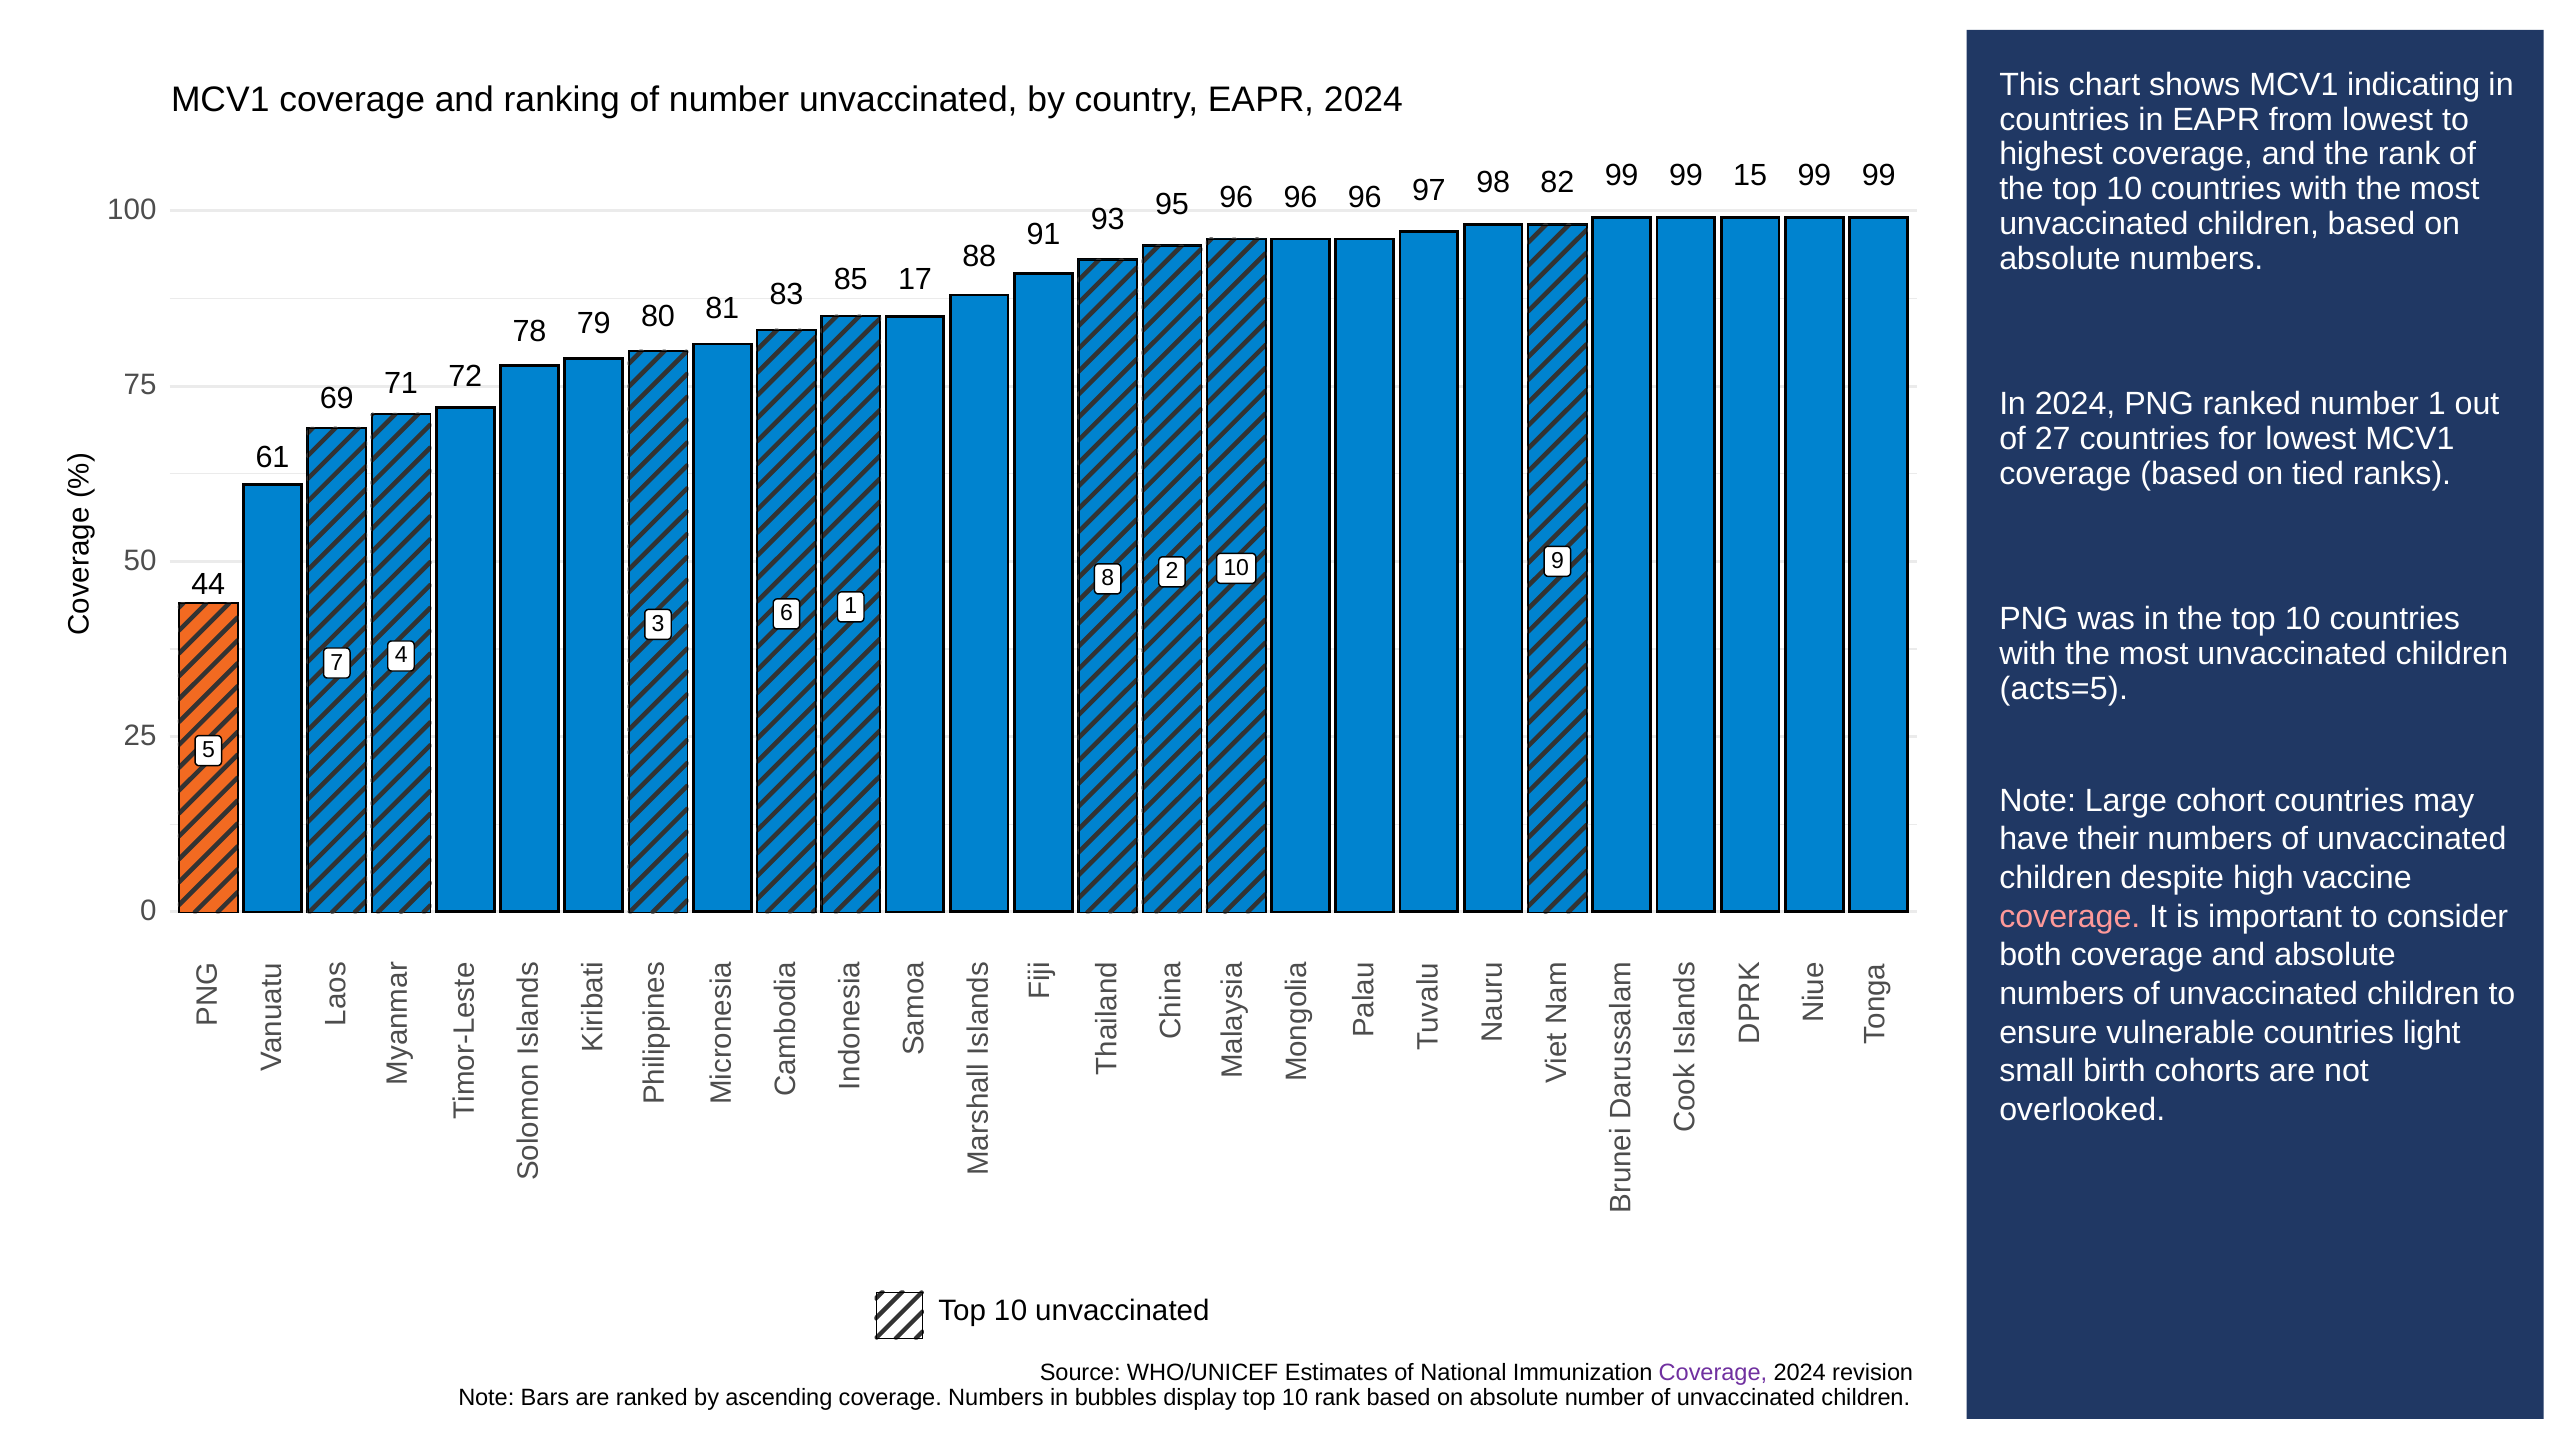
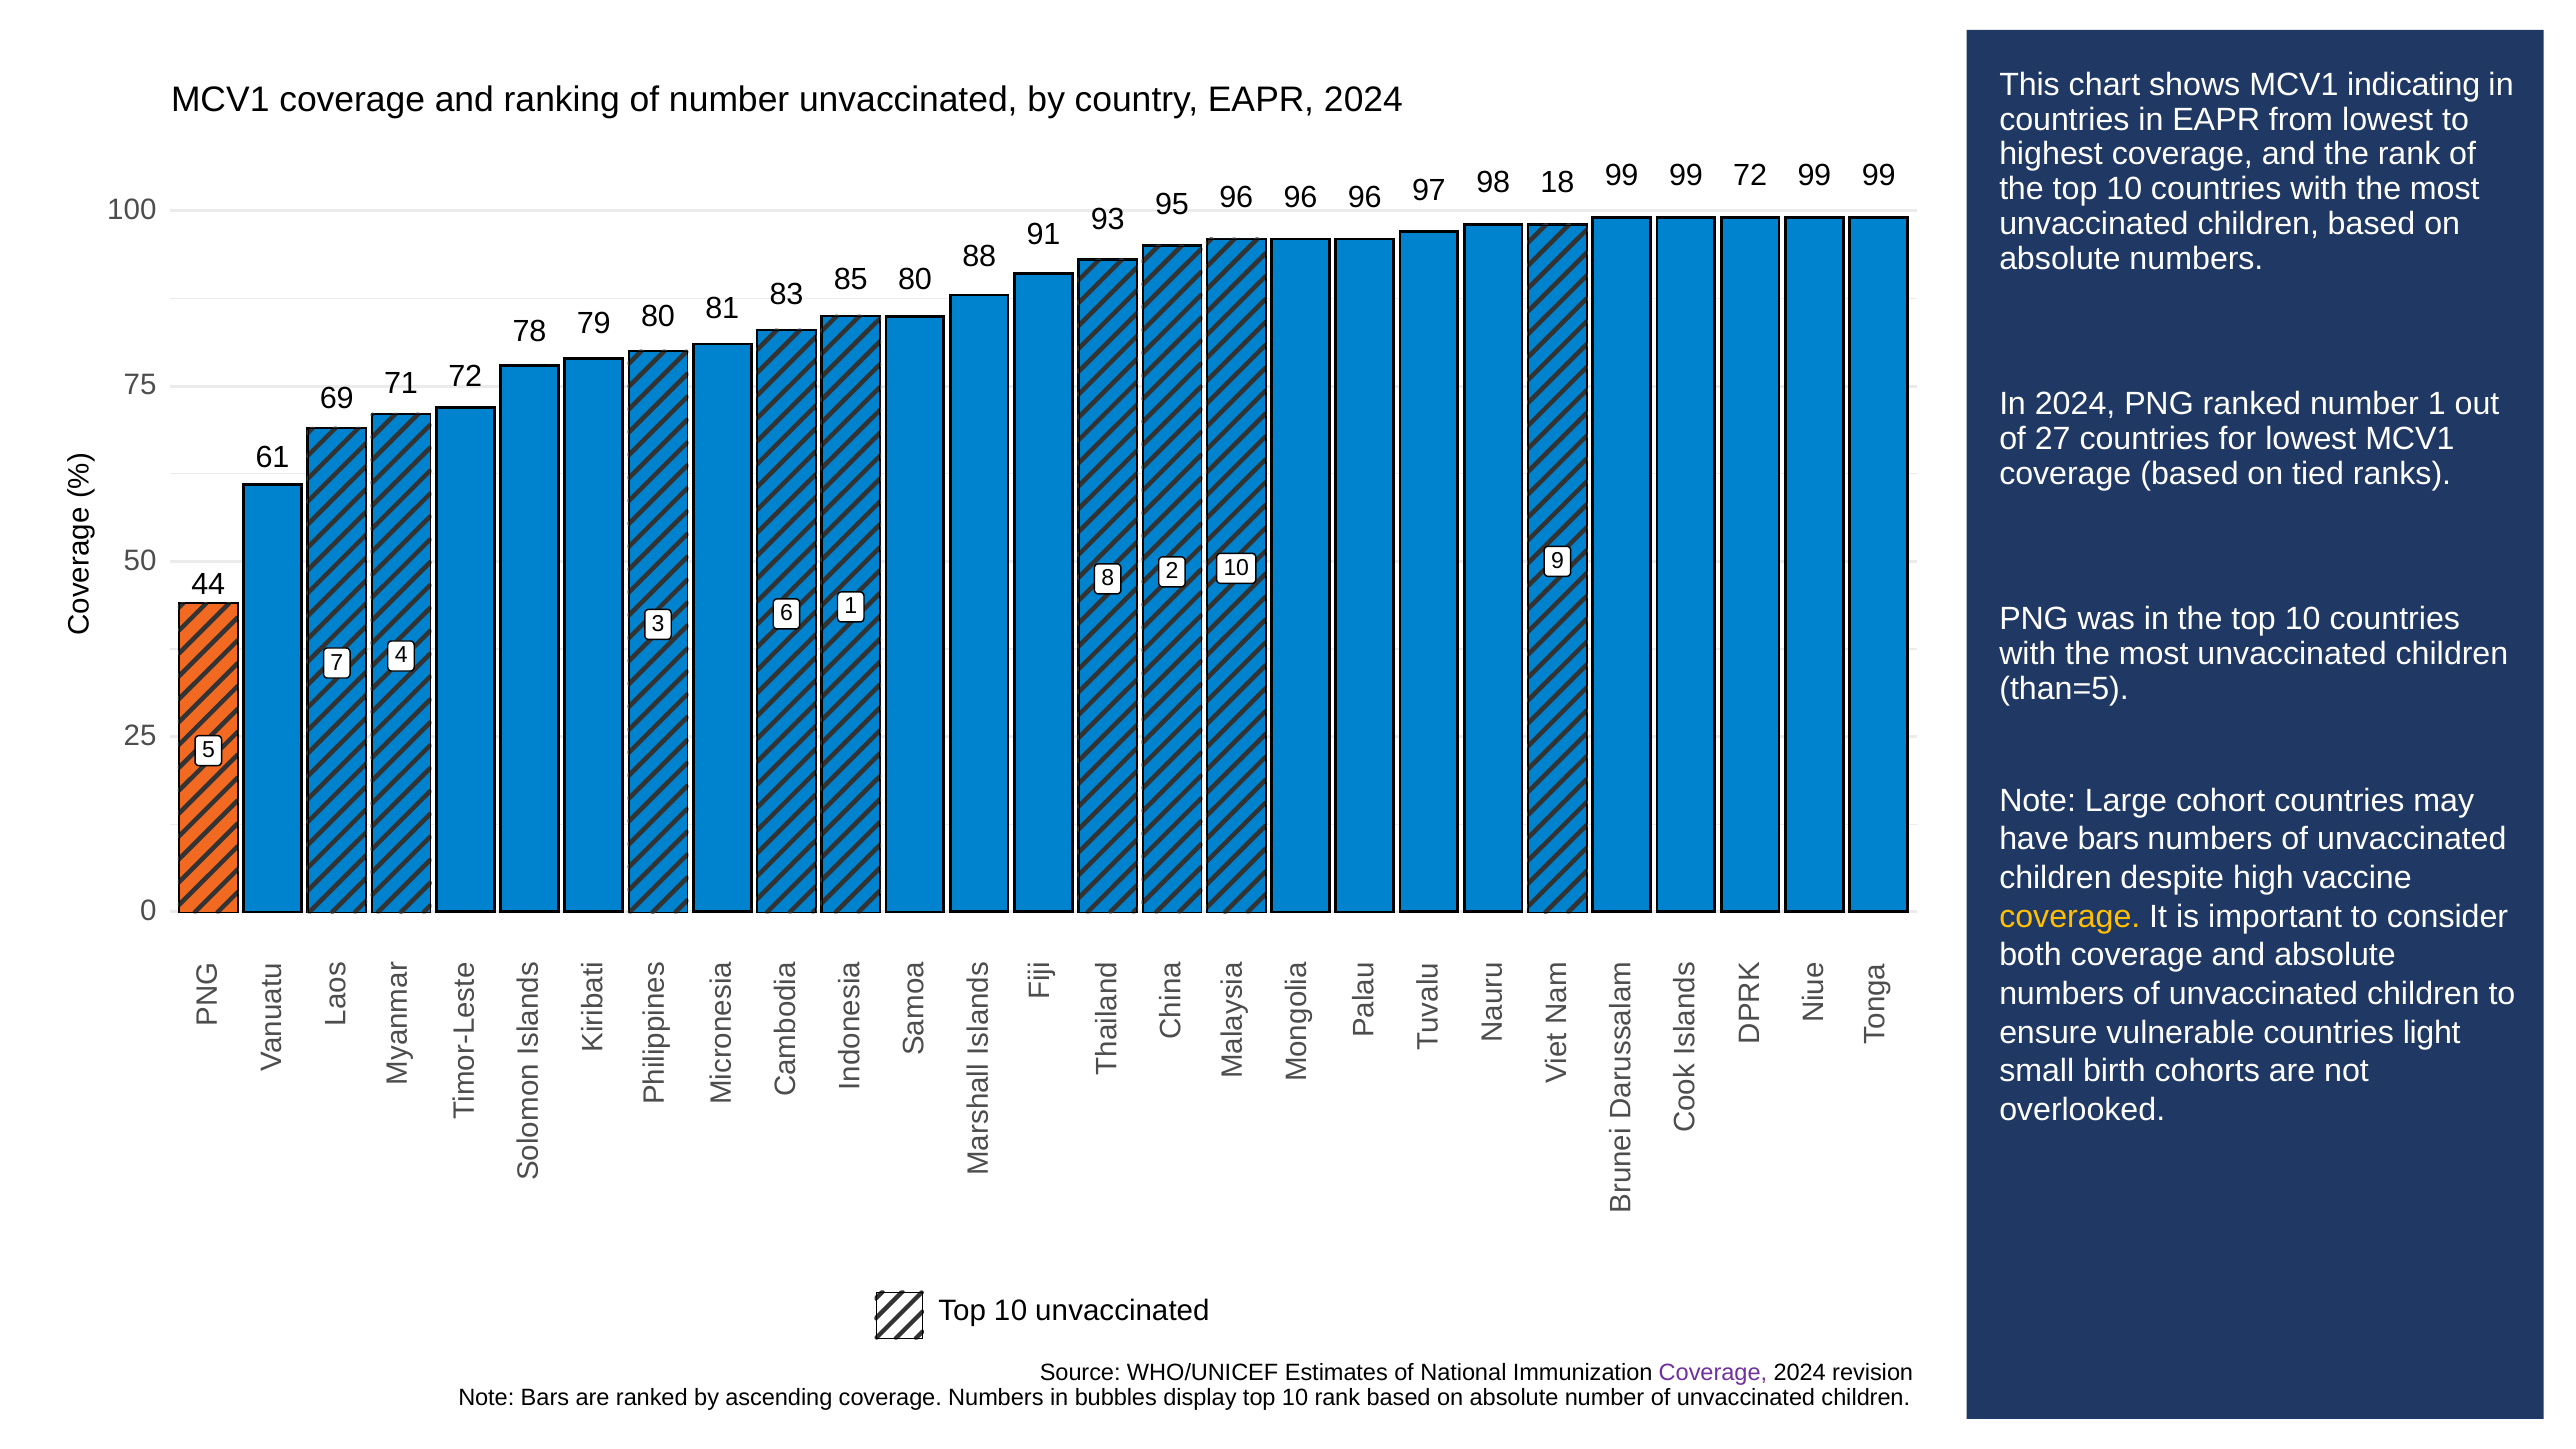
98 15: 15 -> 72 (1750, 175)
82: 82 -> 18 (1557, 182)
85 17: 17 -> 80 (915, 279)
acts=5: acts=5 -> than=5 (2064, 689)
have their: their -> bars (2108, 839)
coverage colour: pink -> yellow (2070, 917)
